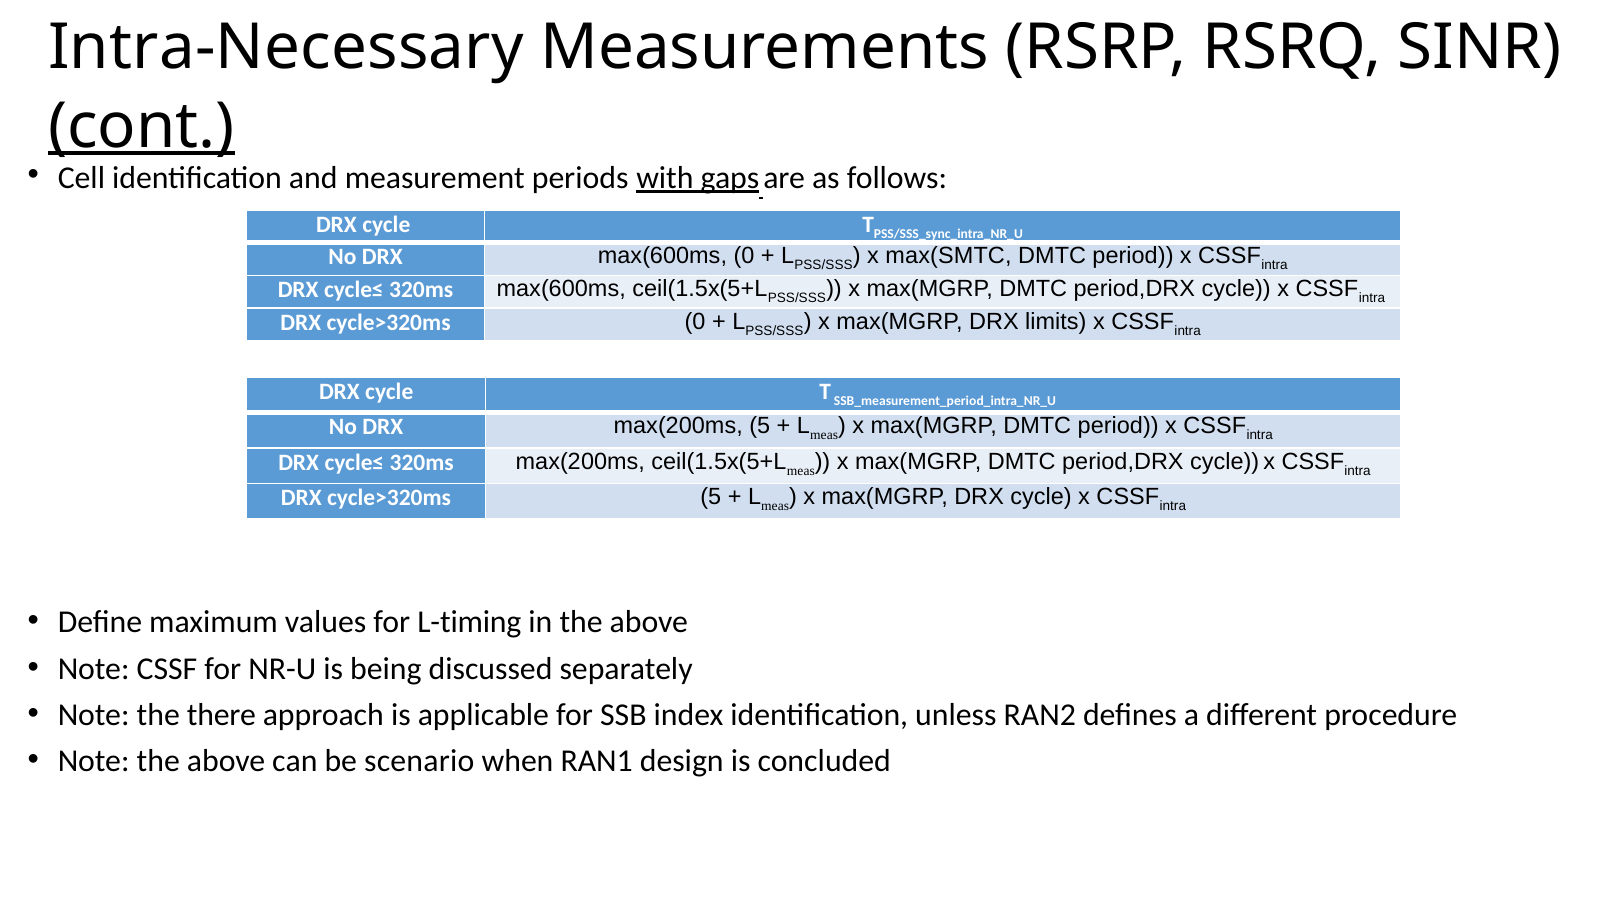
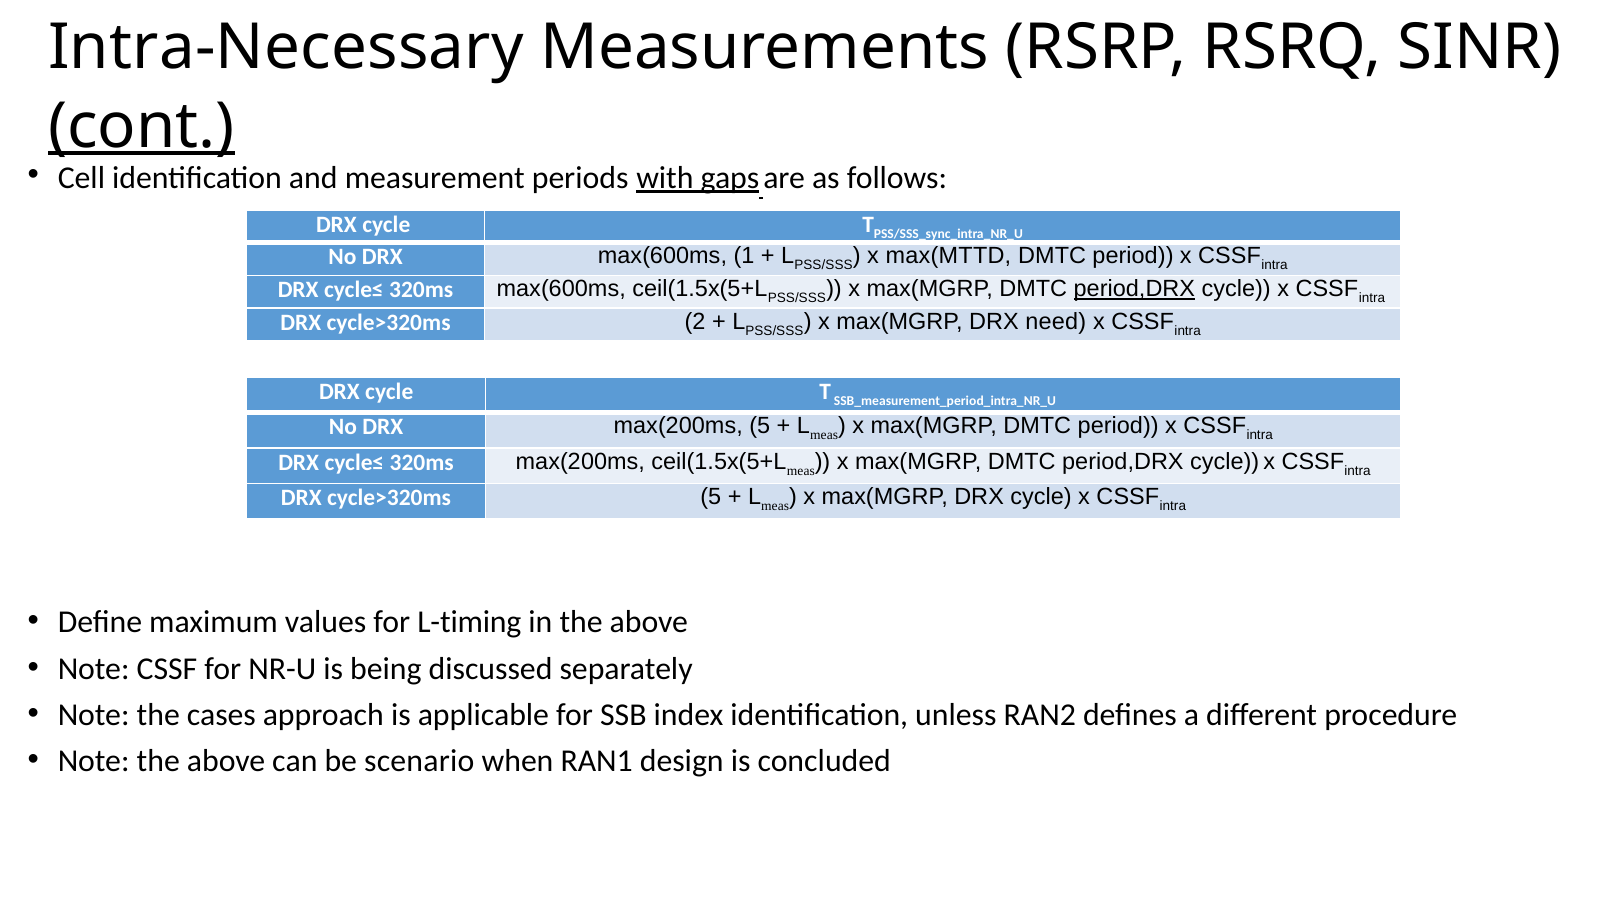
max(600ms 0: 0 -> 1 (744, 256)
max(SMTC: max(SMTC -> max(MTTD (948, 256)
period,DRX underline: none -> present (1134, 289)
cycle>320ms 0: 0 -> 2 (695, 322)
limits: limits -> need (1056, 322)
there: there -> cases (221, 715)
